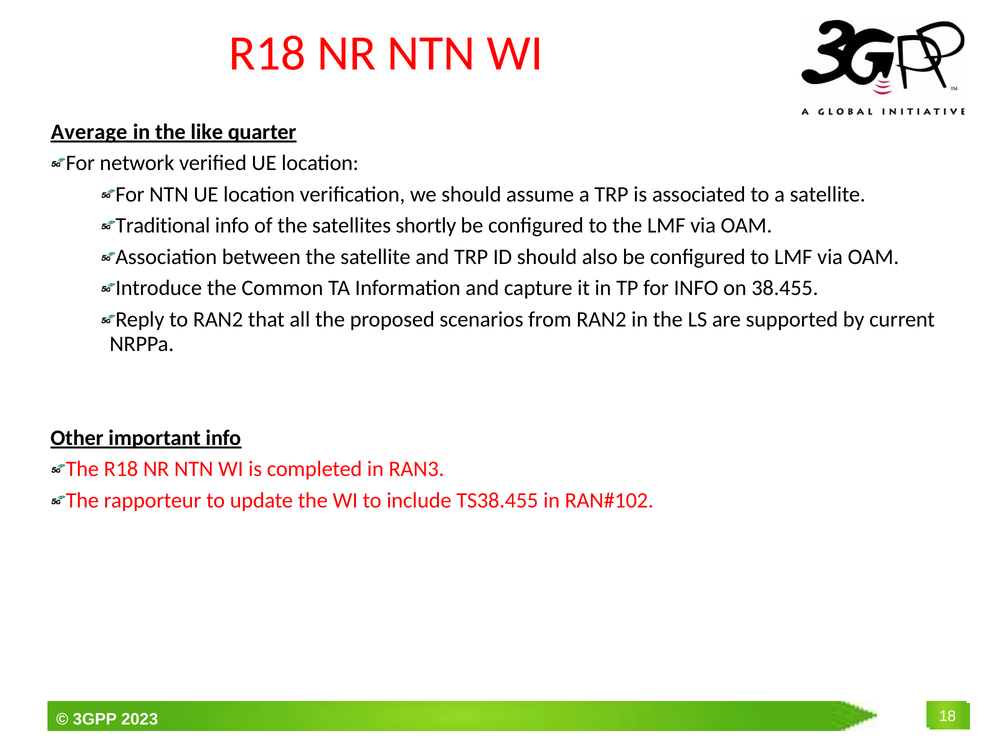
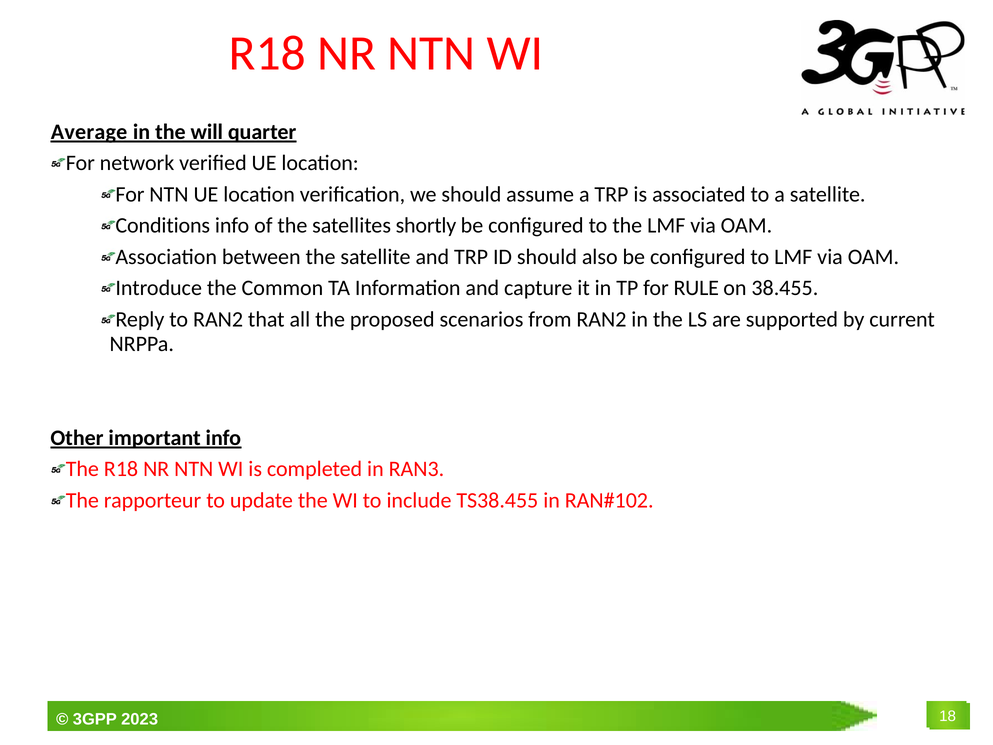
like: like -> will (207, 132)
Traditional: Traditional -> Conditions (163, 226)
for INFO: INFO -> RULE (696, 288)
